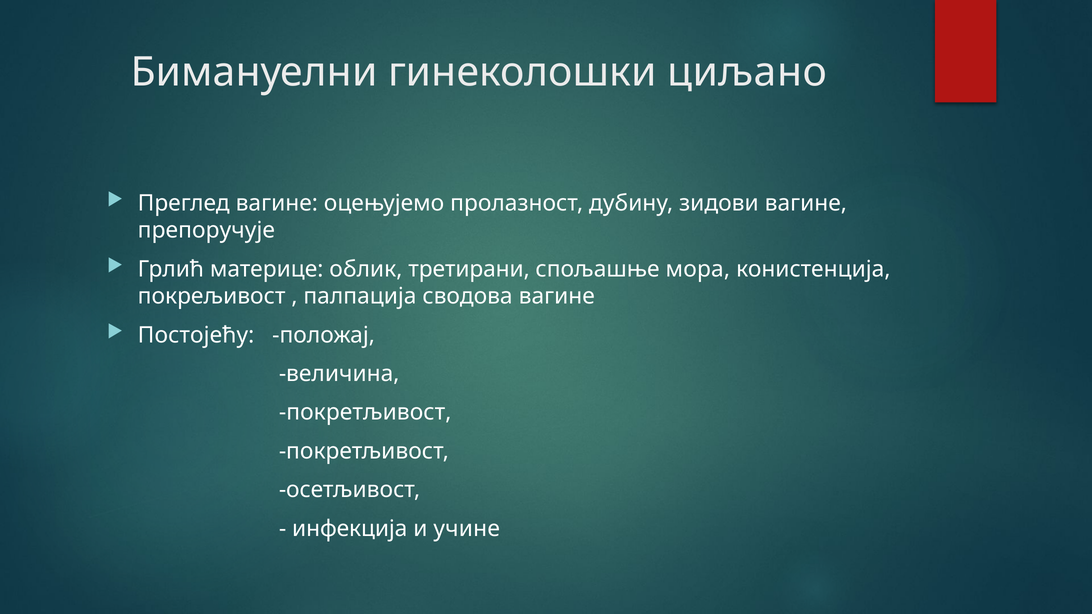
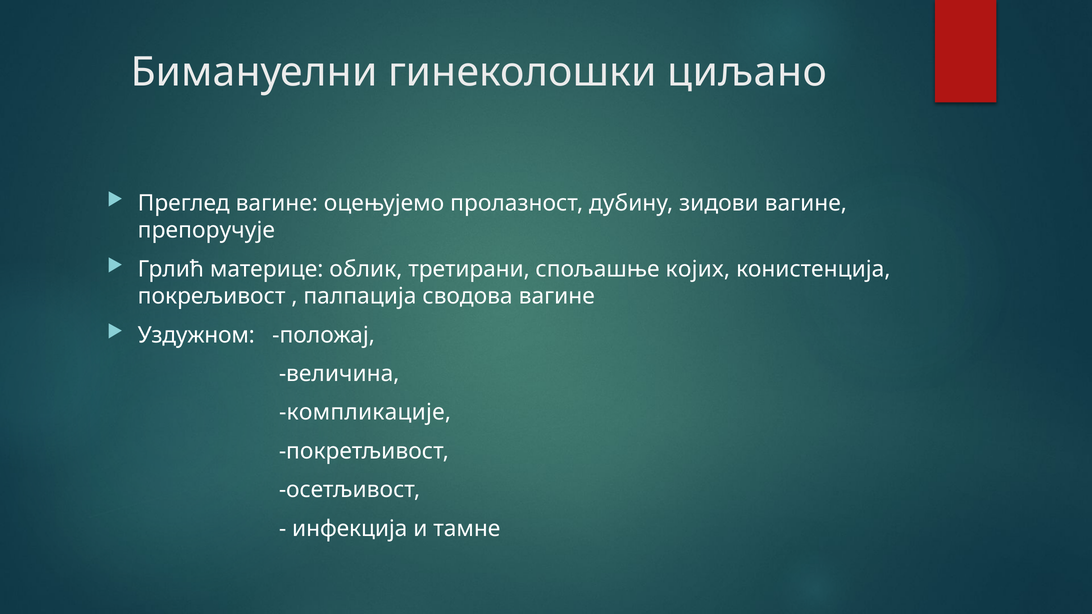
мора: мора -> којих (698, 269)
Постојећу: Постојећу -> Уздужном (196, 335)
покретљивост: покретљивост -> компликације (365, 413)
учине: учине -> тамне (467, 529)
